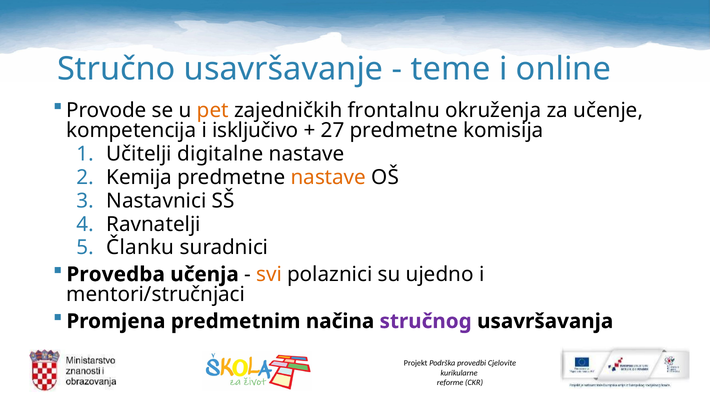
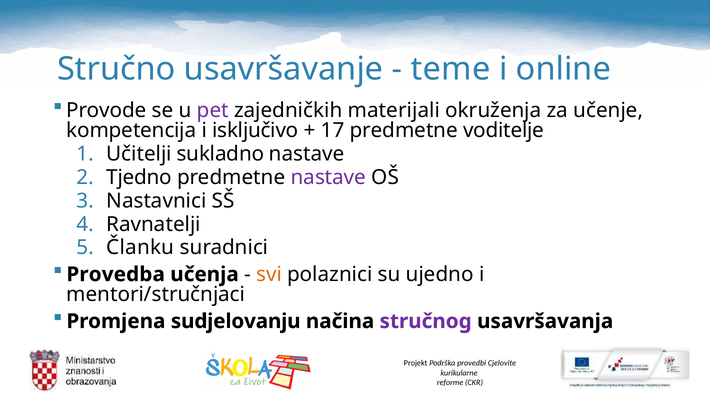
pet colour: orange -> purple (213, 110)
frontalnu: frontalnu -> materijali (394, 110)
27: 27 -> 17 (333, 131)
komisija: komisija -> voditelje (504, 131)
digitalne: digitalne -> sukladno (220, 154)
Kemija: Kemija -> Tjedno (139, 177)
nastave colour: orange -> purple (328, 177)
predmetnim: predmetnim -> sudjelovanju (236, 322)
